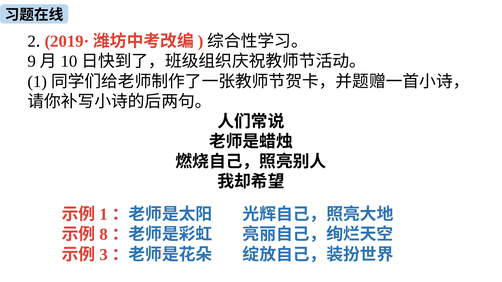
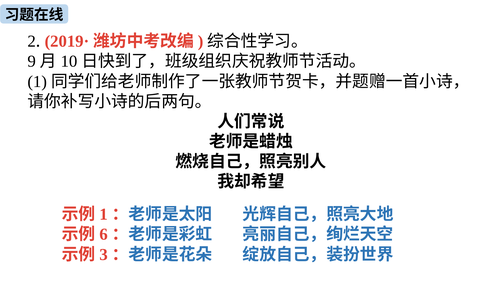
8: 8 -> 6 (104, 235)
